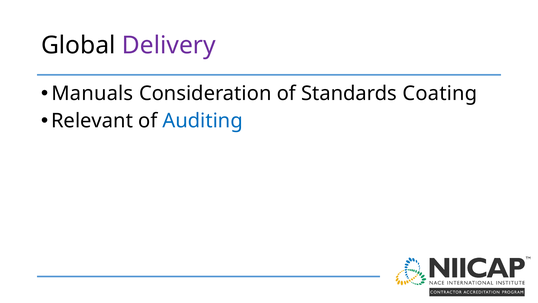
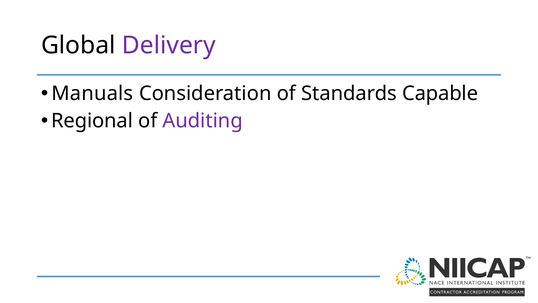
Coating: Coating -> Capable (440, 93)
Relevant: Relevant -> Regional (92, 121)
Auditing colour: blue -> purple (203, 121)
